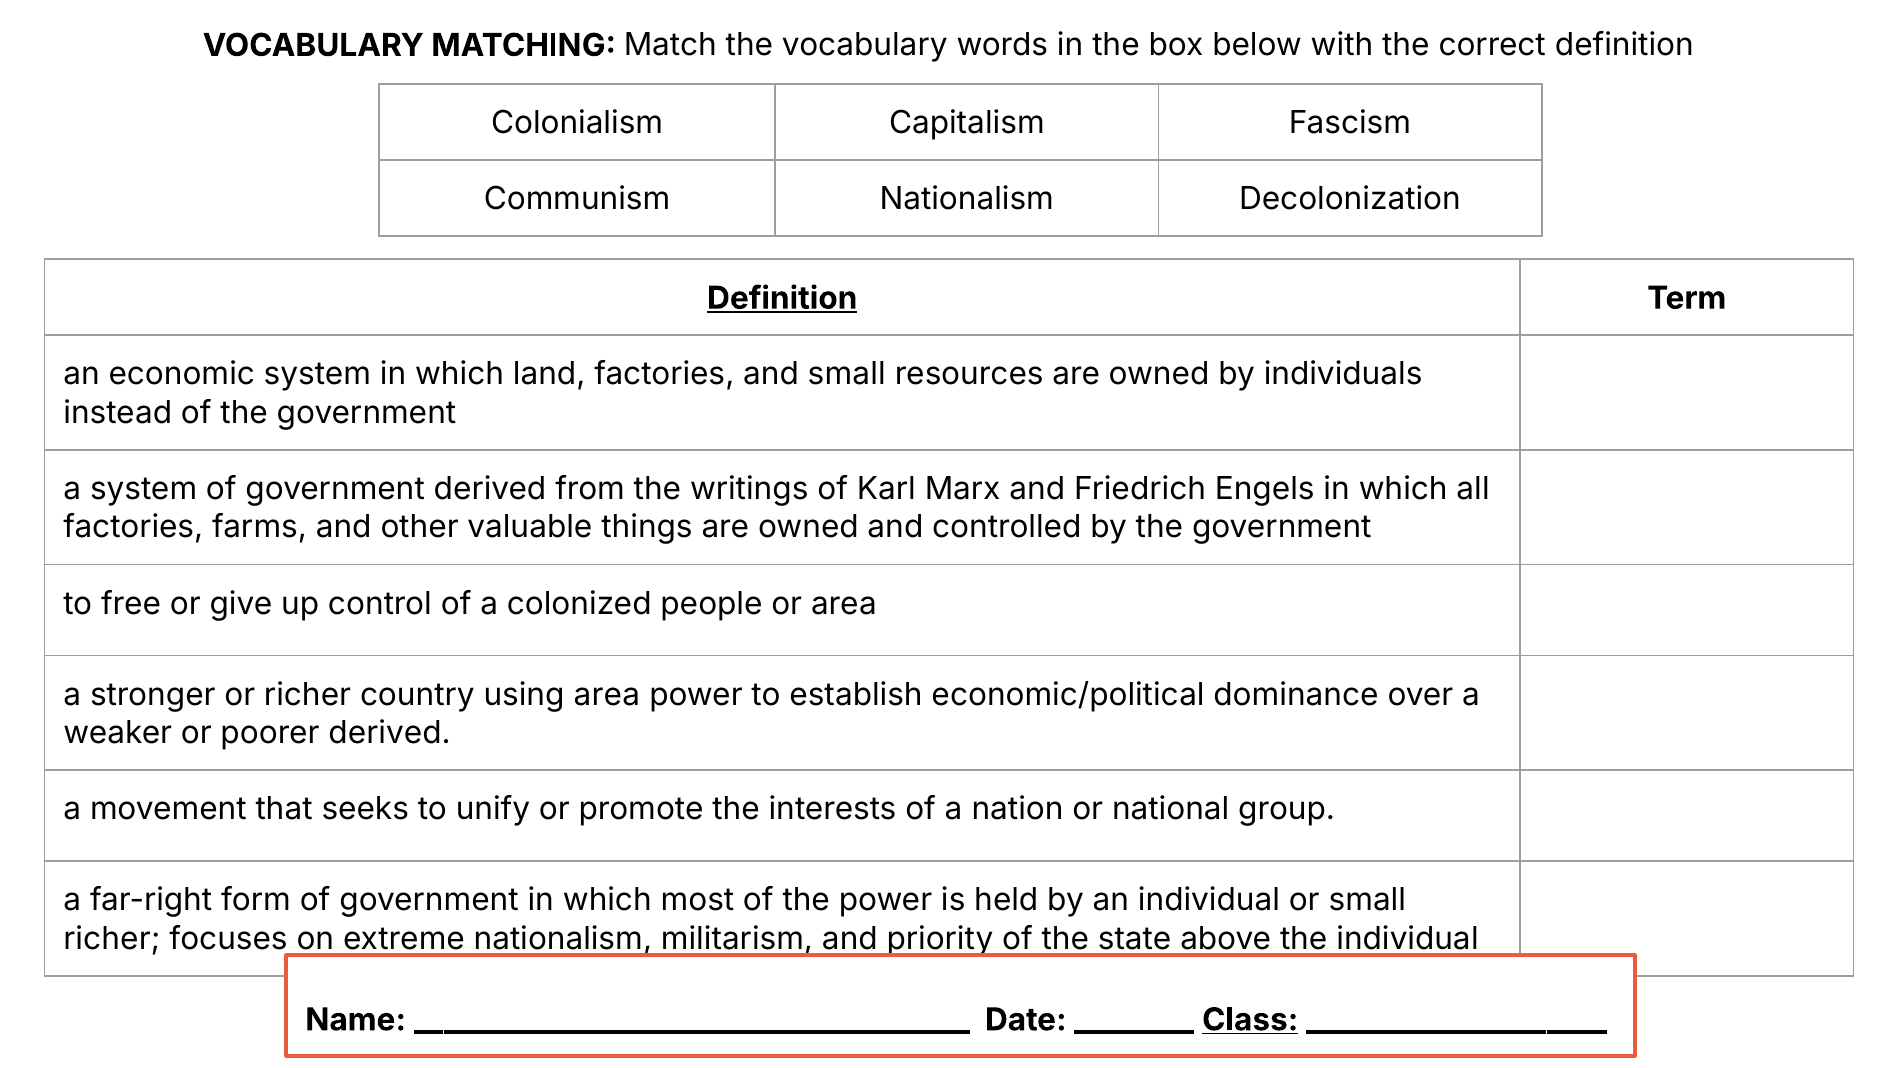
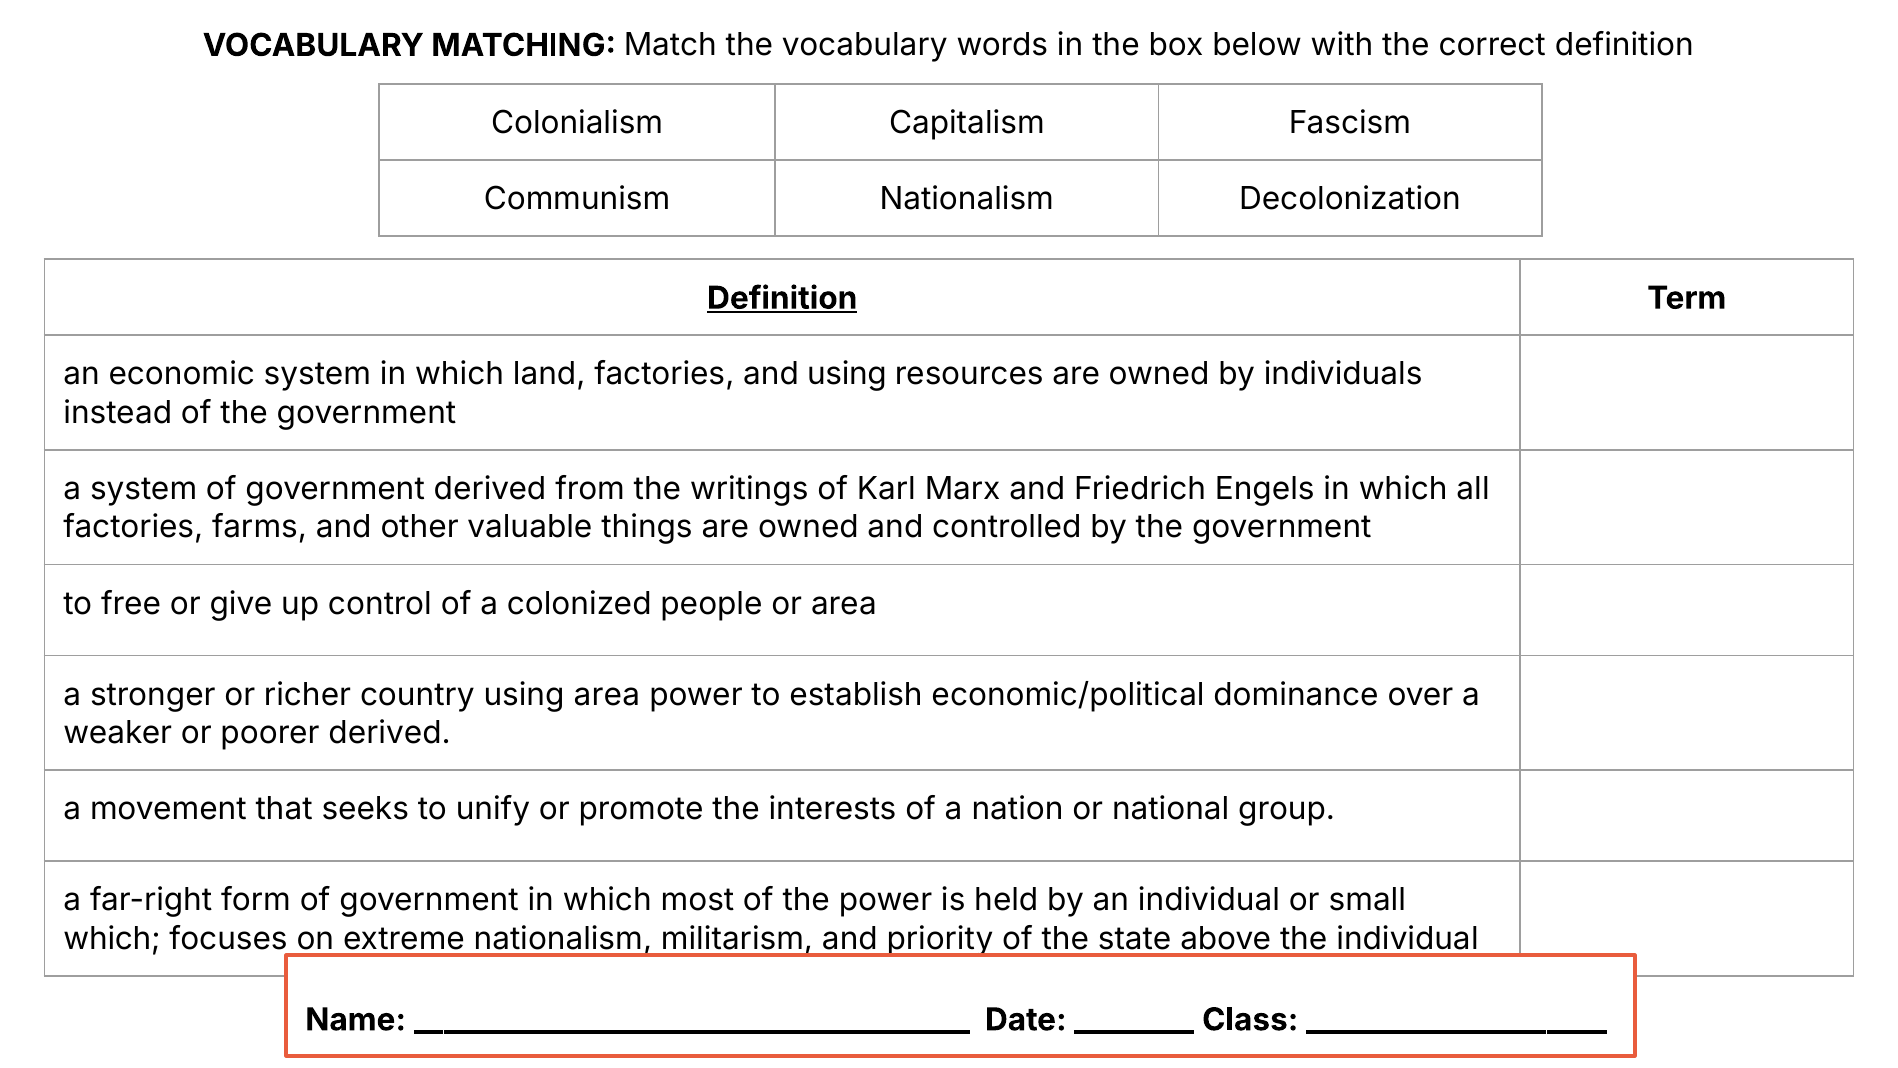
and small: small -> using (847, 374)
richer: richer -> which (112, 938)
Class underline: present -> none (1250, 1020)
